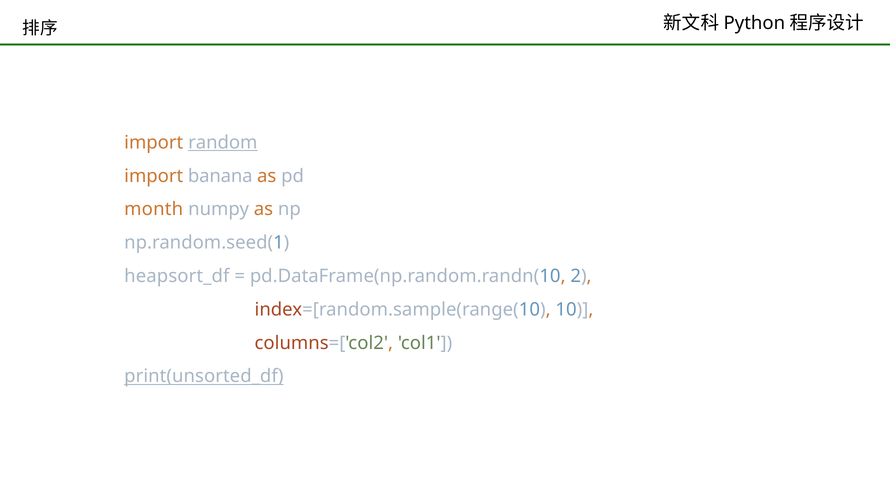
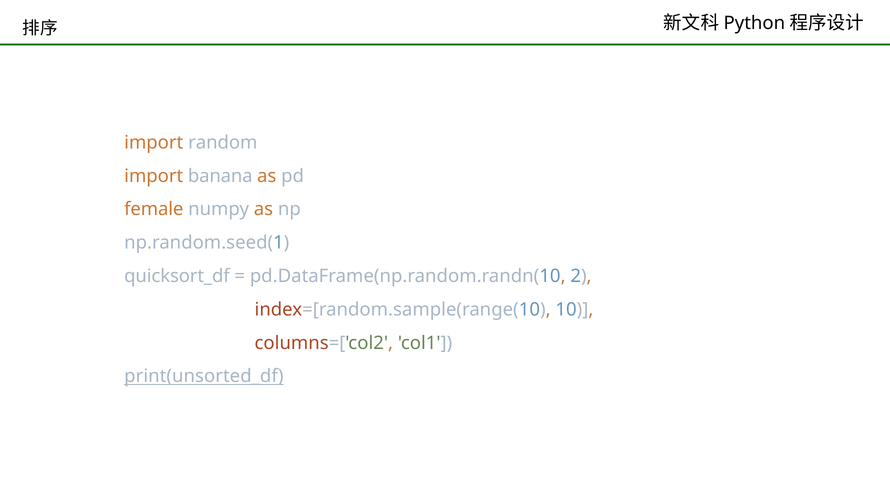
random underline: present -> none (223, 142)
month: month -> female (154, 209)
heapsort_df: heapsort_df -> quicksort_df (177, 276)
